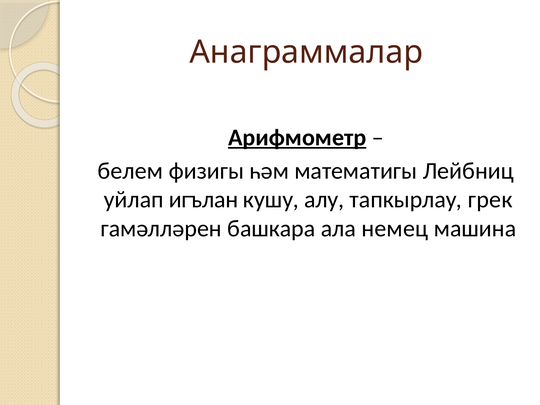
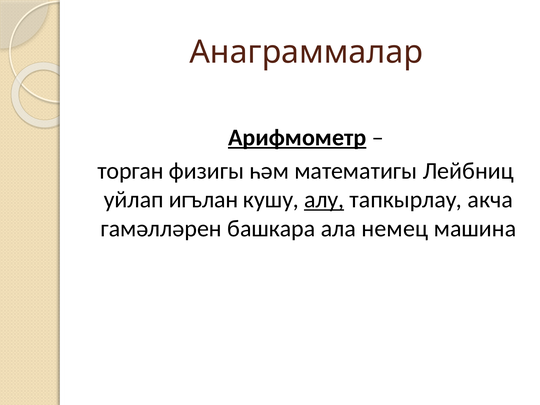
белем: белем -> торган (131, 171)
алу underline: none -> present (324, 200)
грек: грек -> акча (490, 200)
